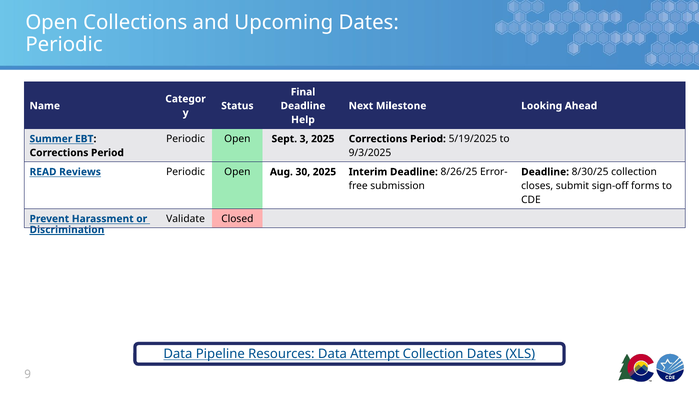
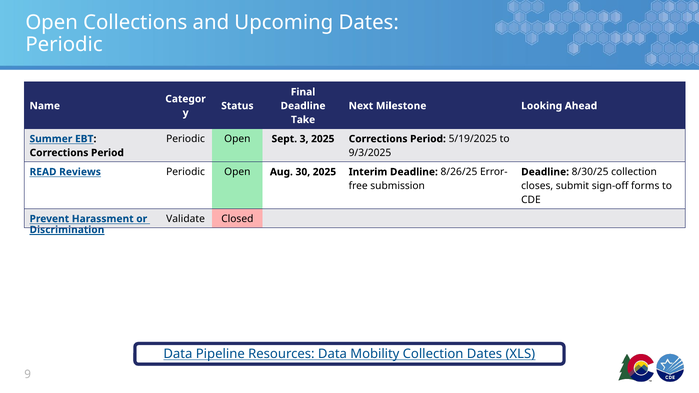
Help: Help -> Take (303, 120)
Attempt: Attempt -> Mobility (375, 354)
